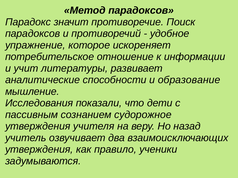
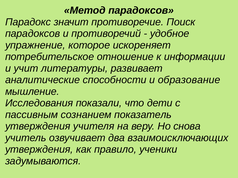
судорожное: судорожное -> показатель (143, 115)
назад: назад -> снова (187, 127)
